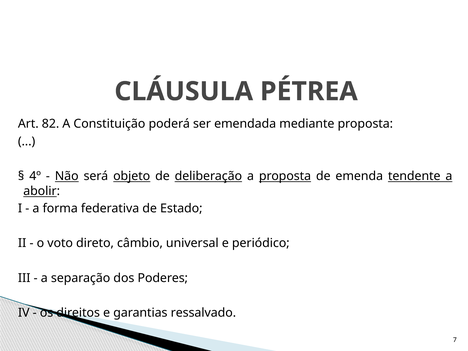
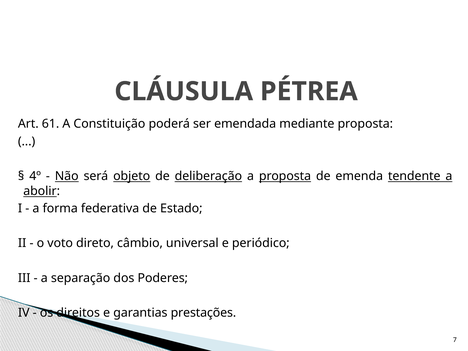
82: 82 -> 61 (51, 124)
ressalvado: ressalvado -> prestações (203, 313)
